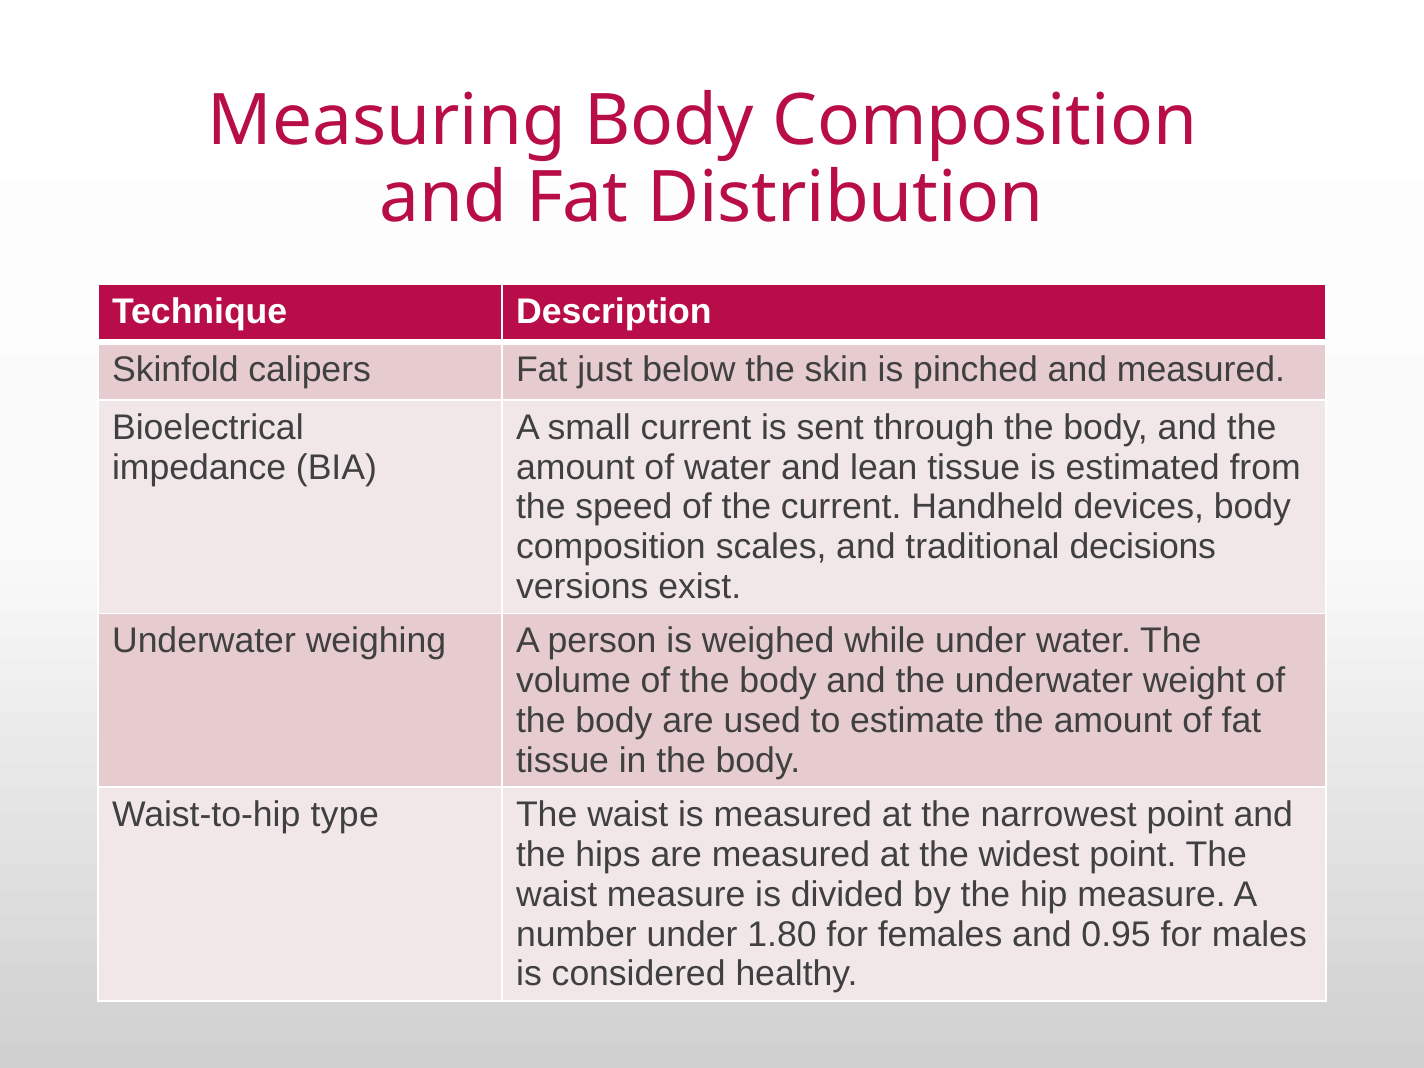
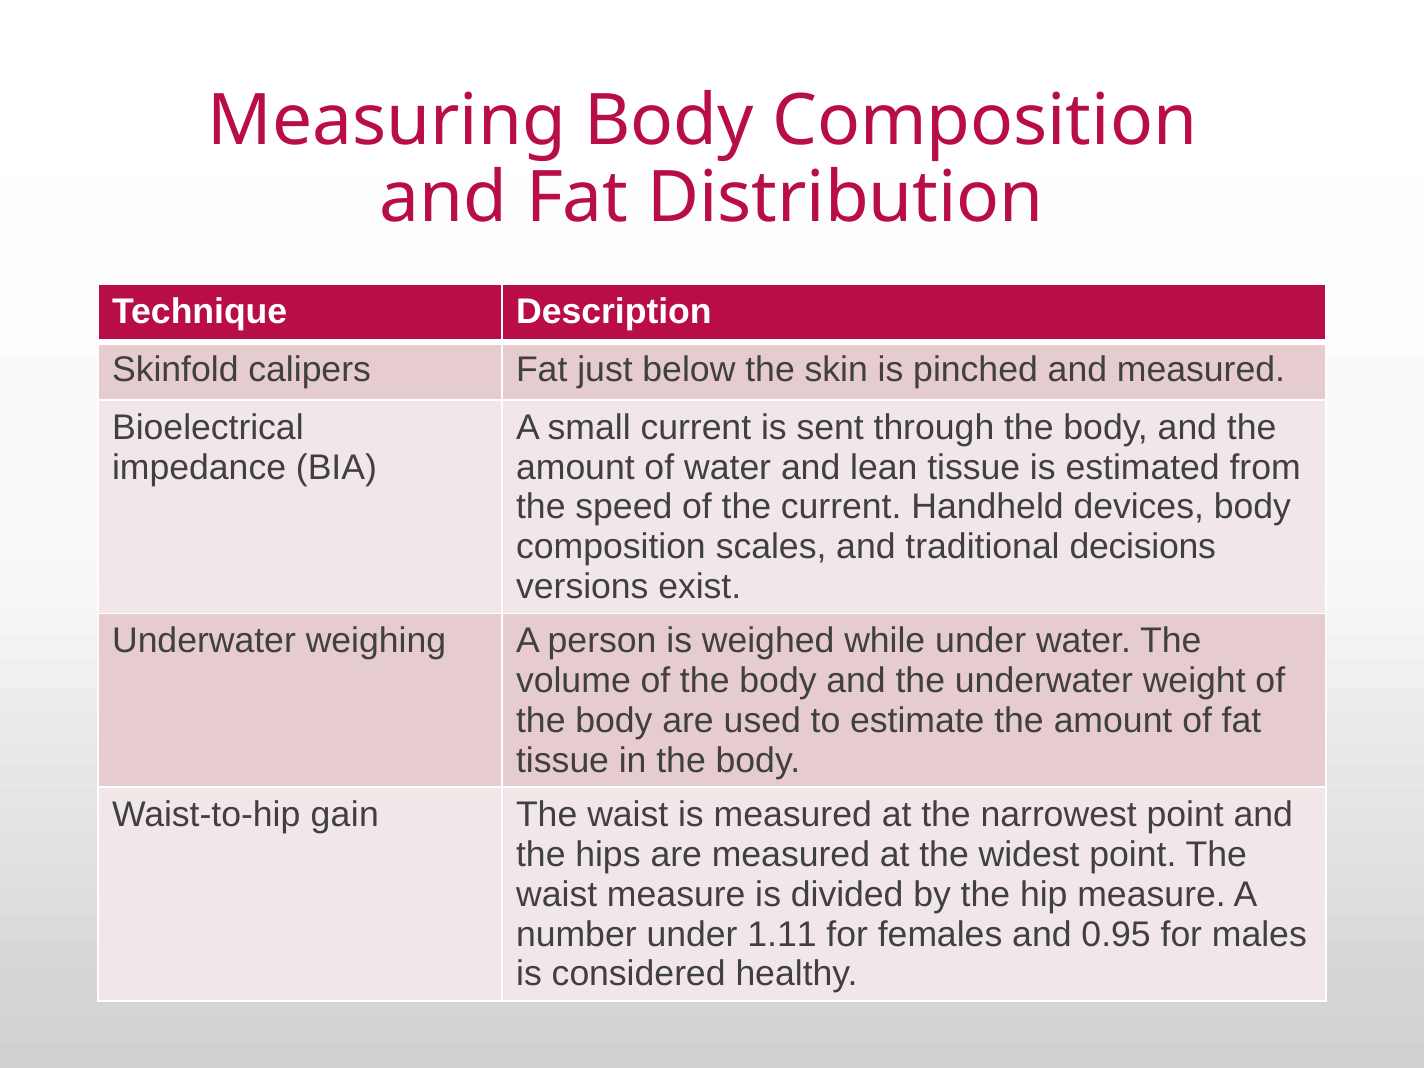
type: type -> gain (345, 815)
1.80: 1.80 -> 1.11 (782, 934)
